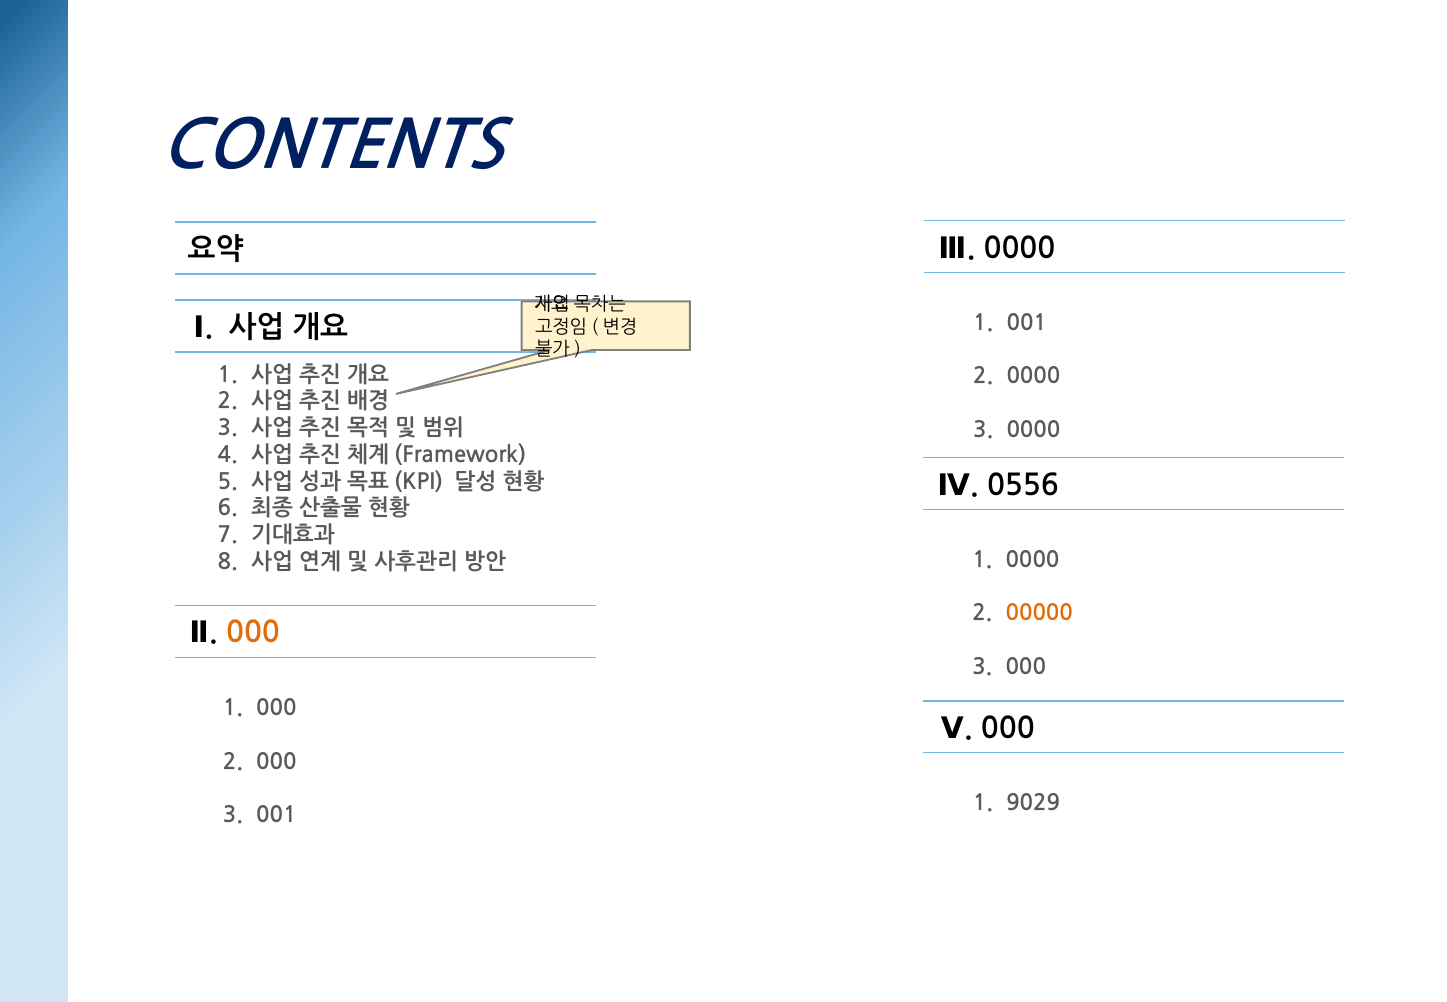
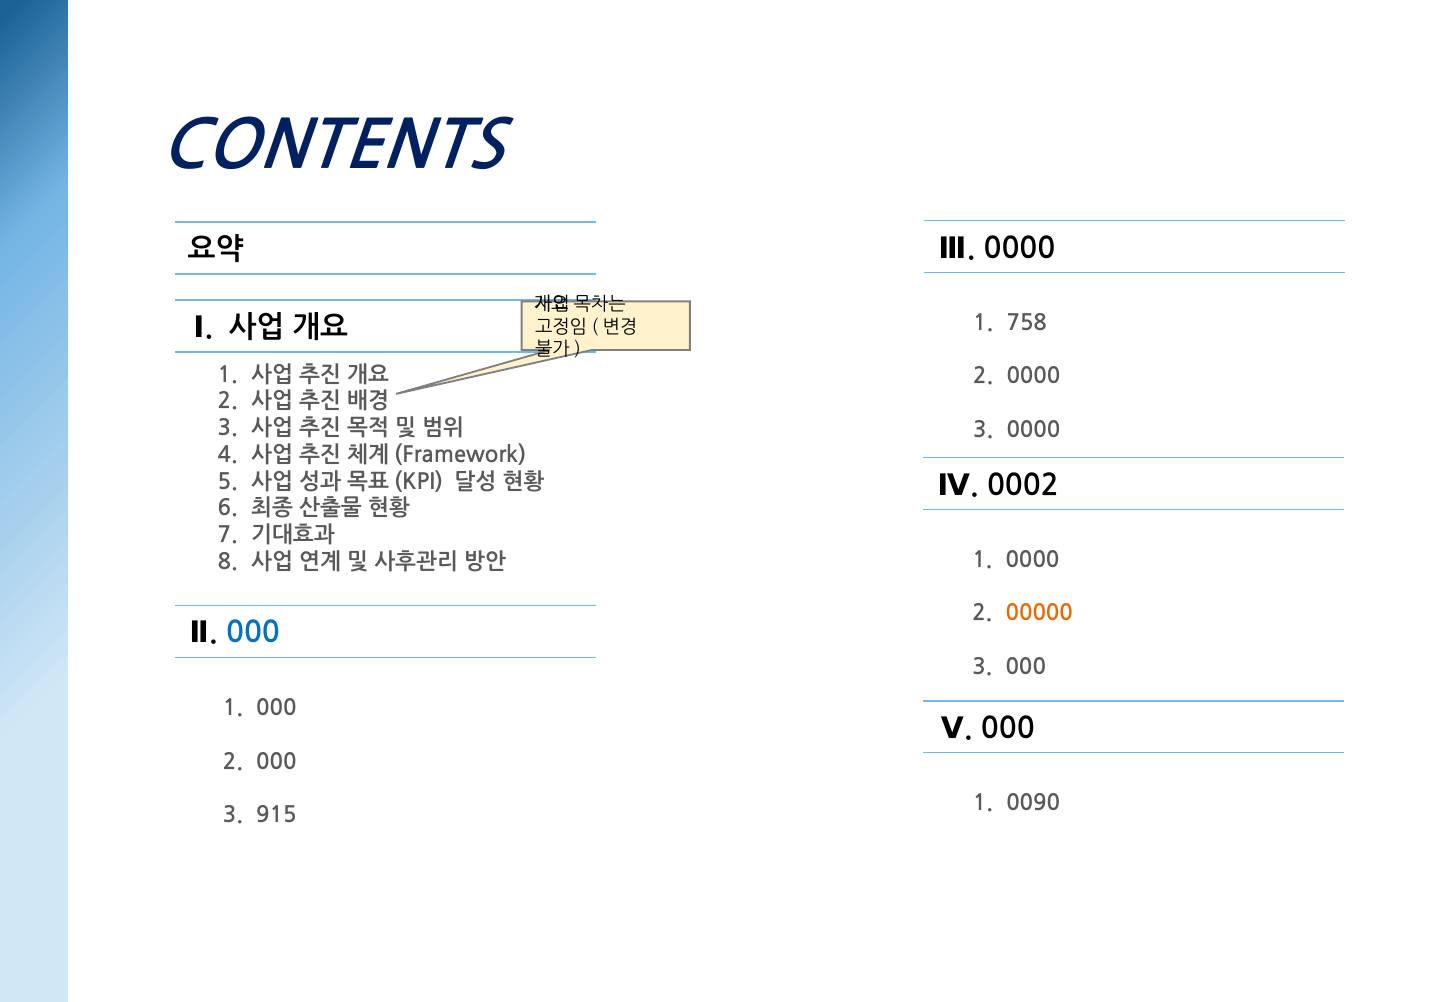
001: 001 -> 758 (1027, 323)
0556: 0556 -> 0002 (1023, 485)
000 colour: orange -> blue (253, 633)
9029: 9029 -> 0090 (1033, 803)
001: 001 -> 915 (276, 815)
